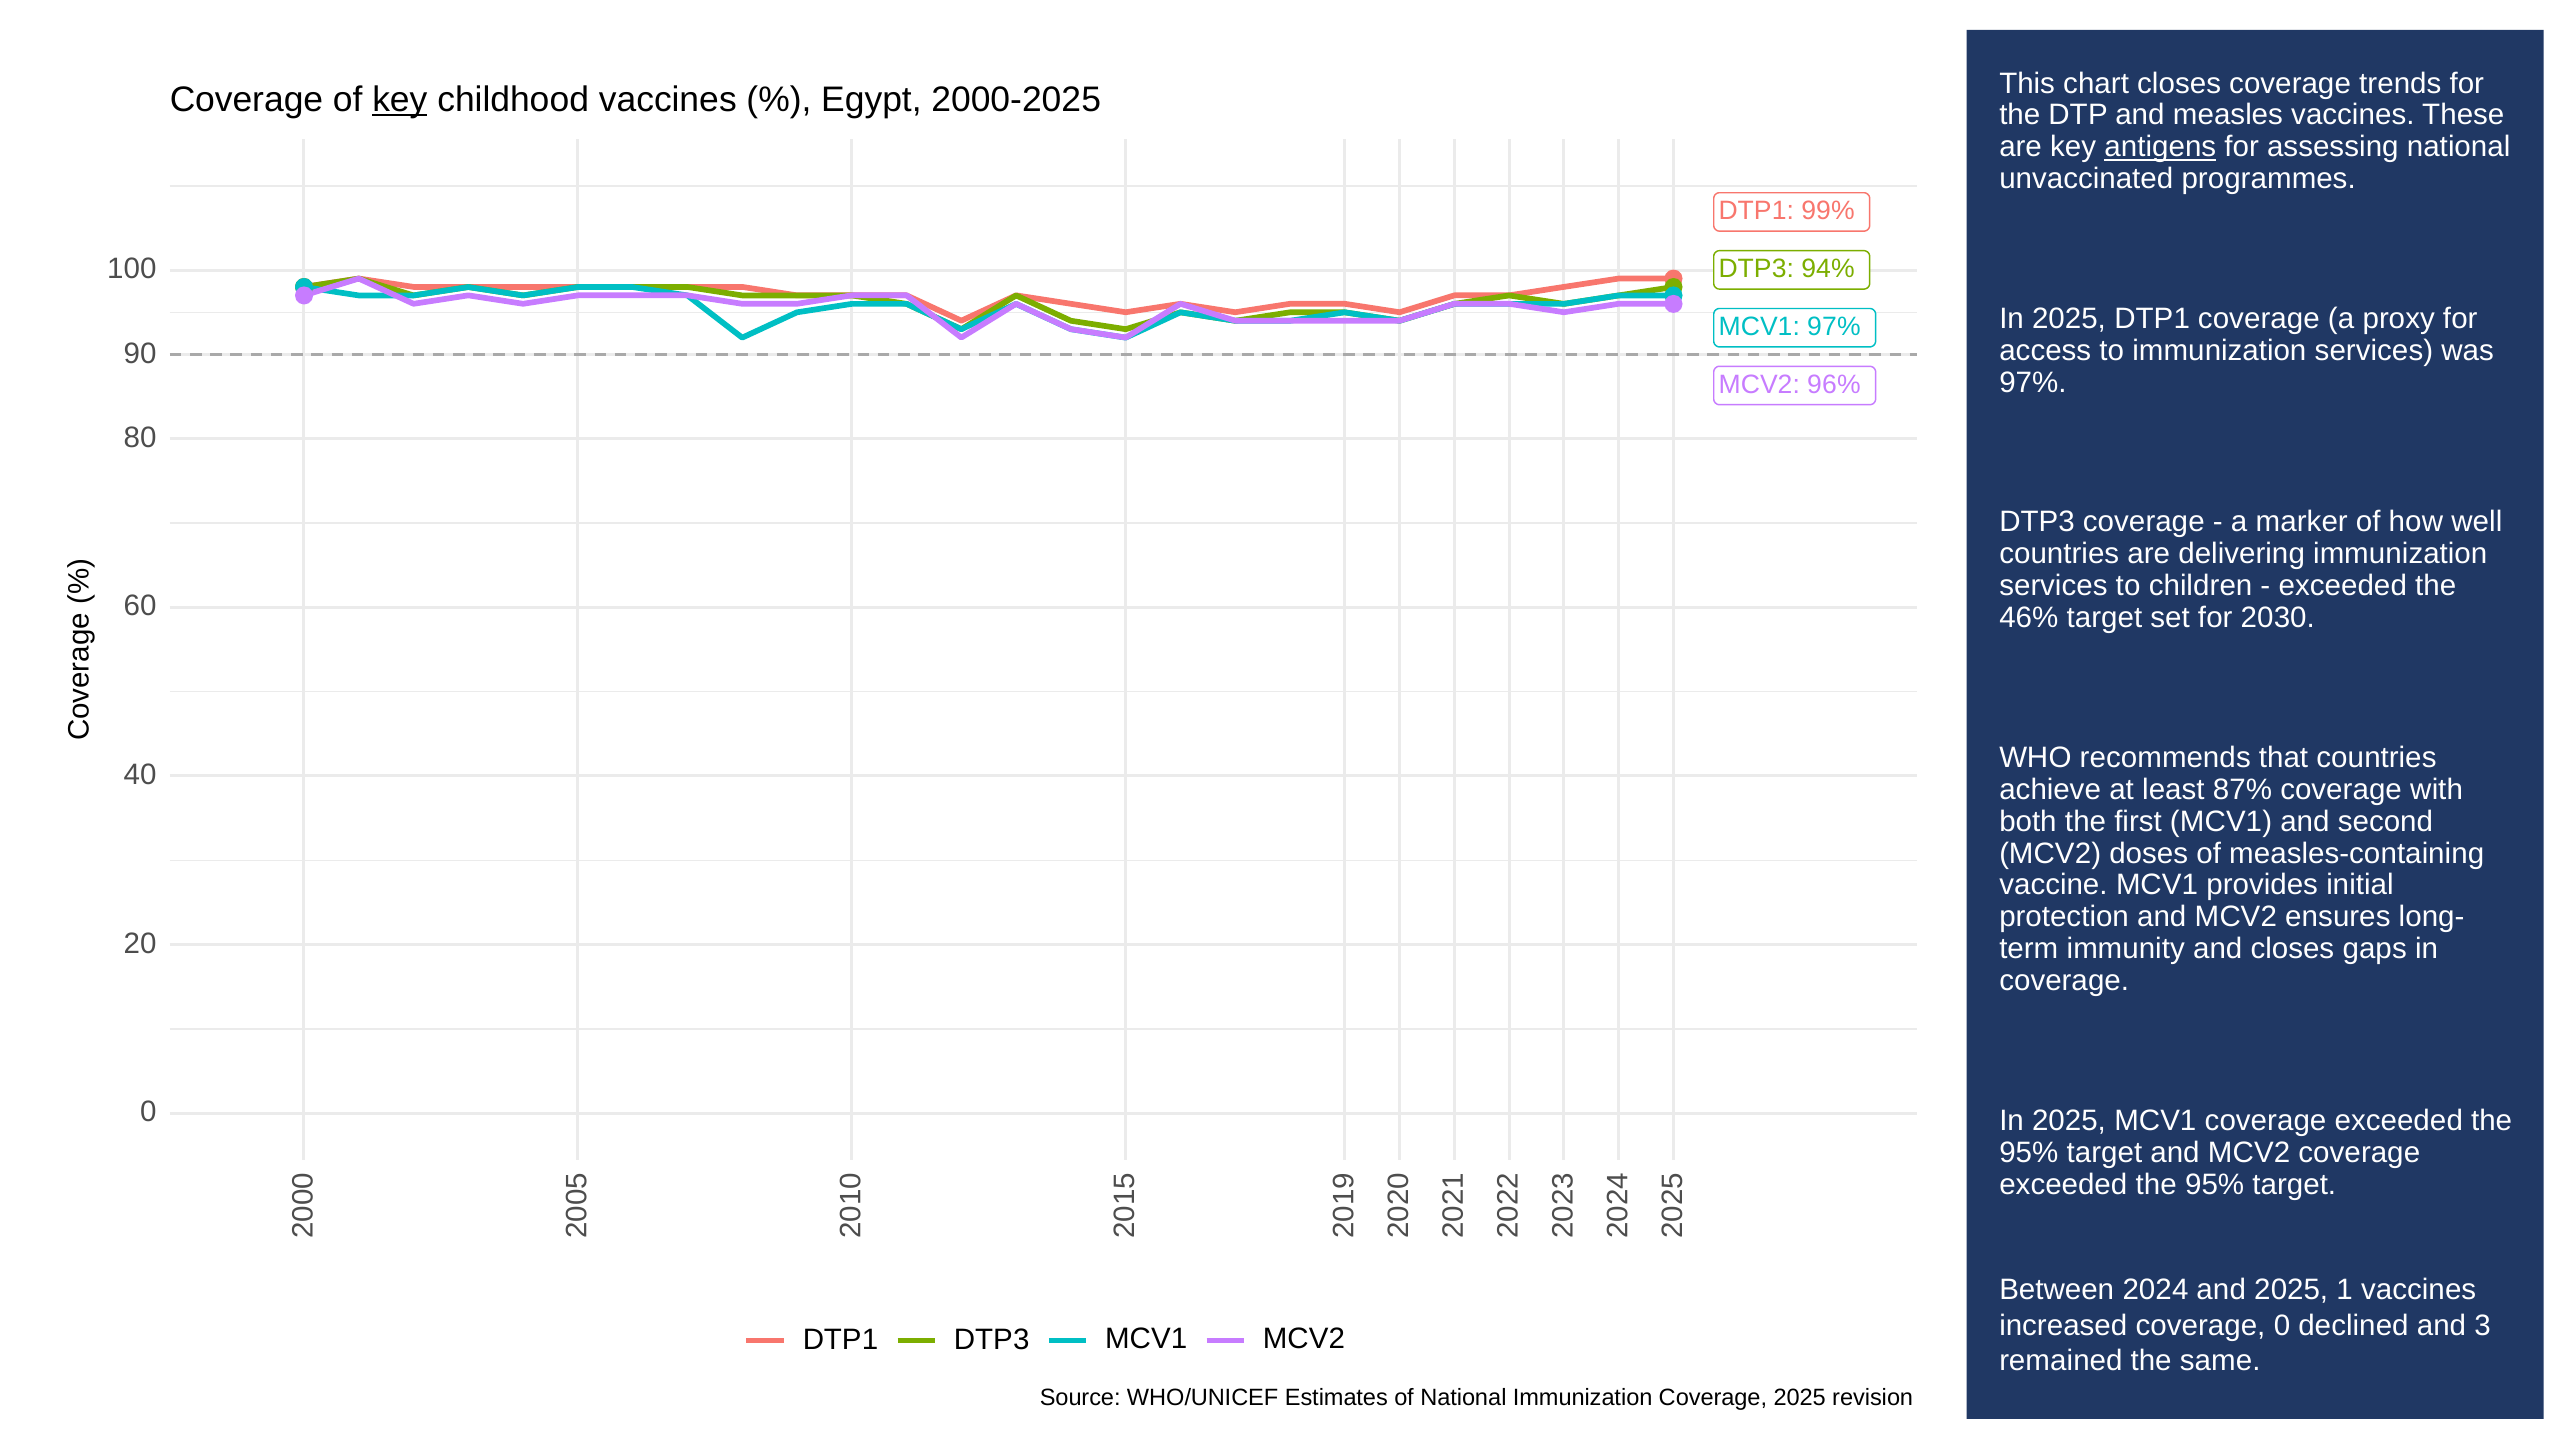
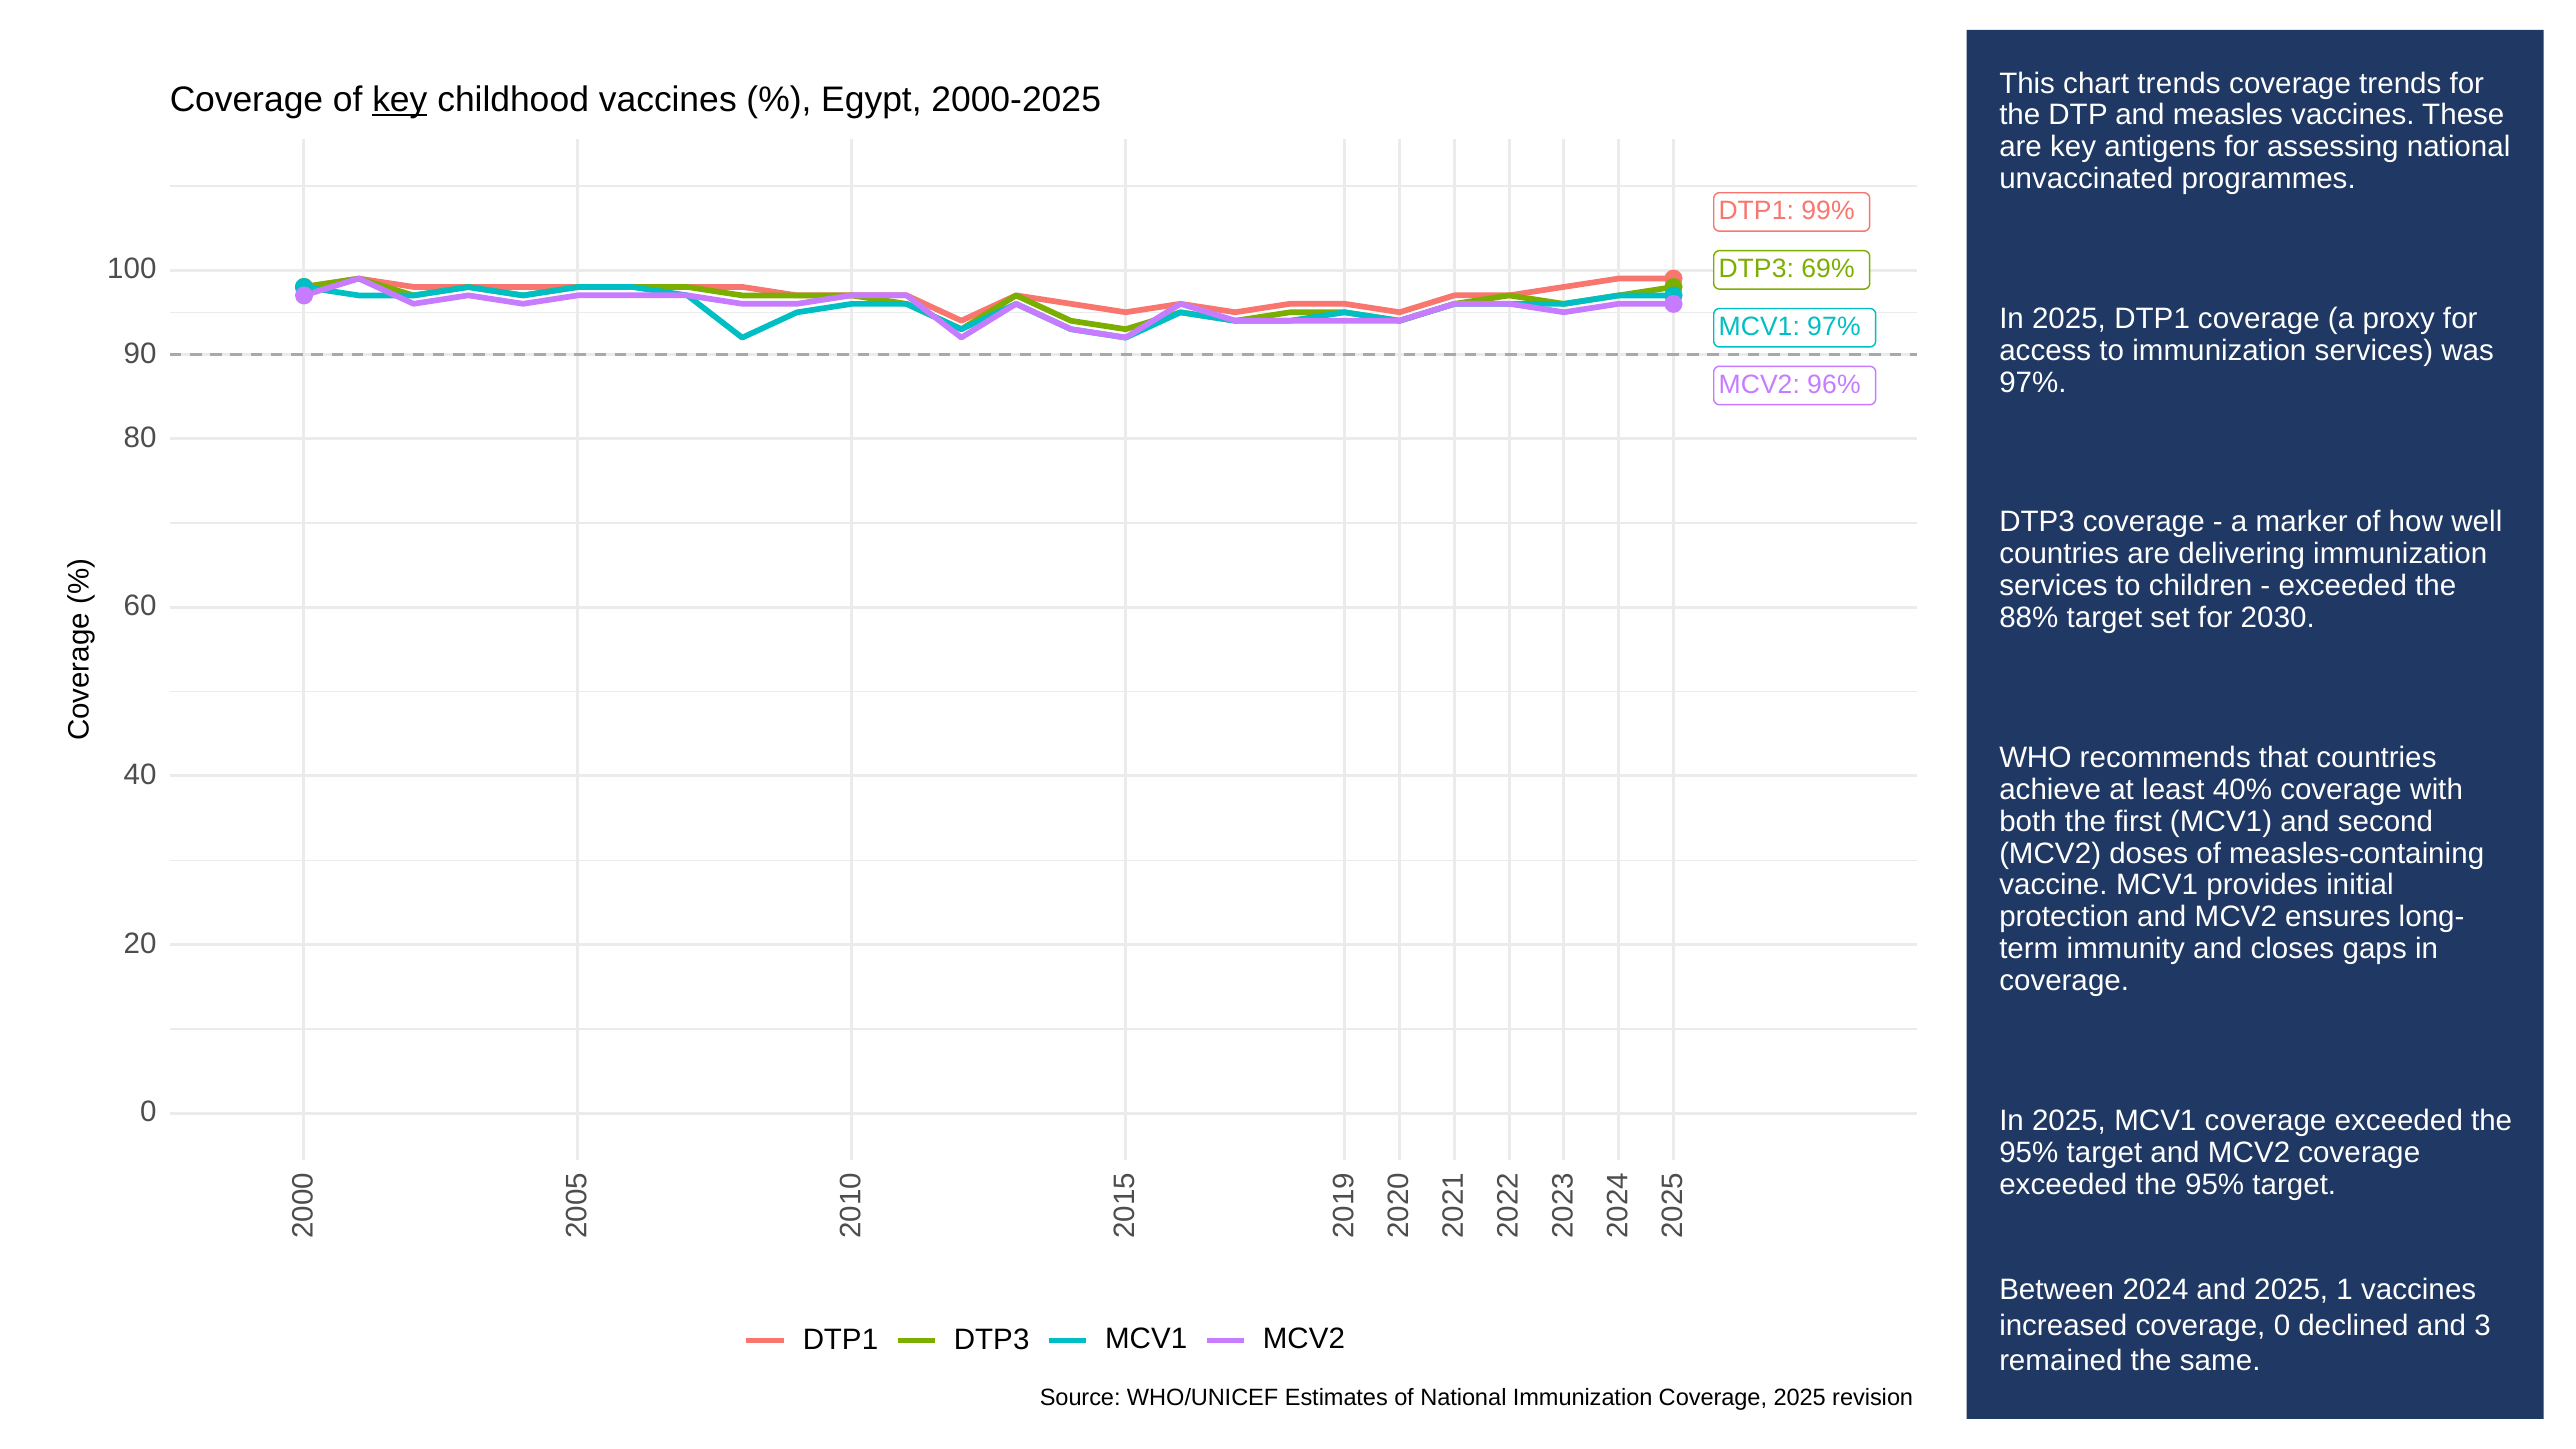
chart closes: closes -> trends (2179, 83)
antigens underline: present -> none (2160, 147)
94%: 94% -> 69% (1828, 269)
46%: 46% -> 88% (2029, 618)
87%: 87% -> 40% (2242, 790)
